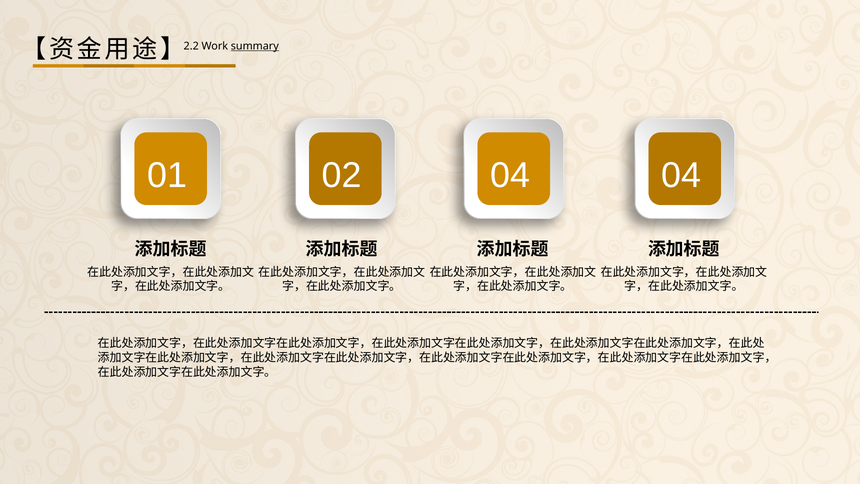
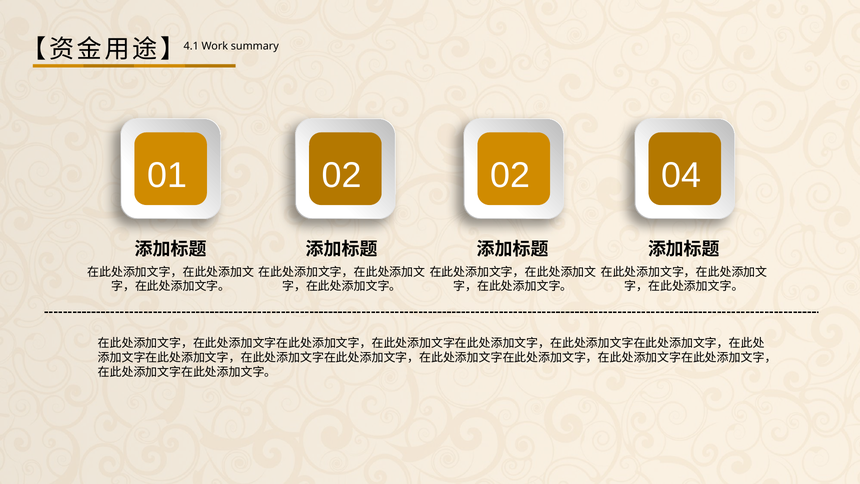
2.2: 2.2 -> 4.1 (191, 46)
summary underline: present -> none (255, 46)
02 04: 04 -> 02 (510, 176)
